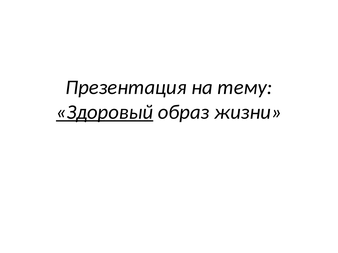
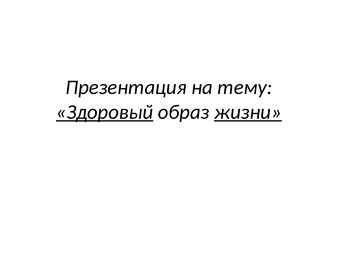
жизни underline: none -> present (248, 112)
